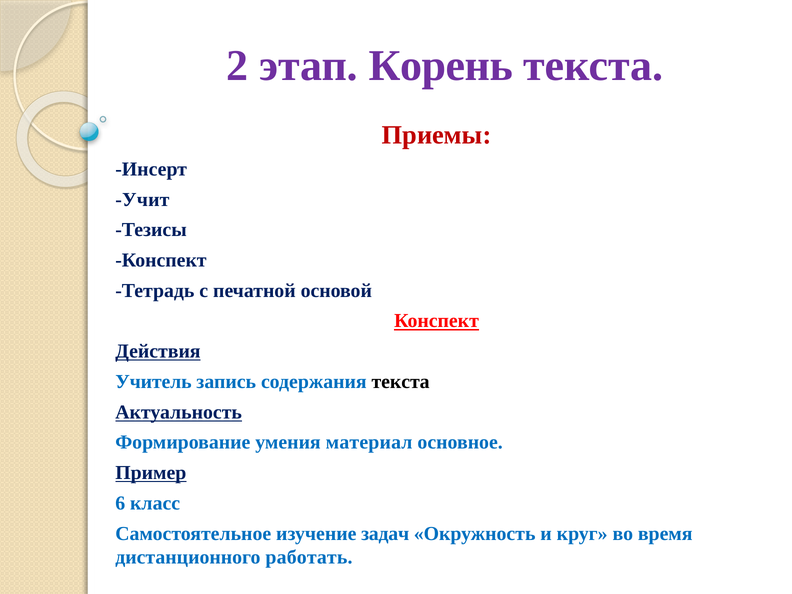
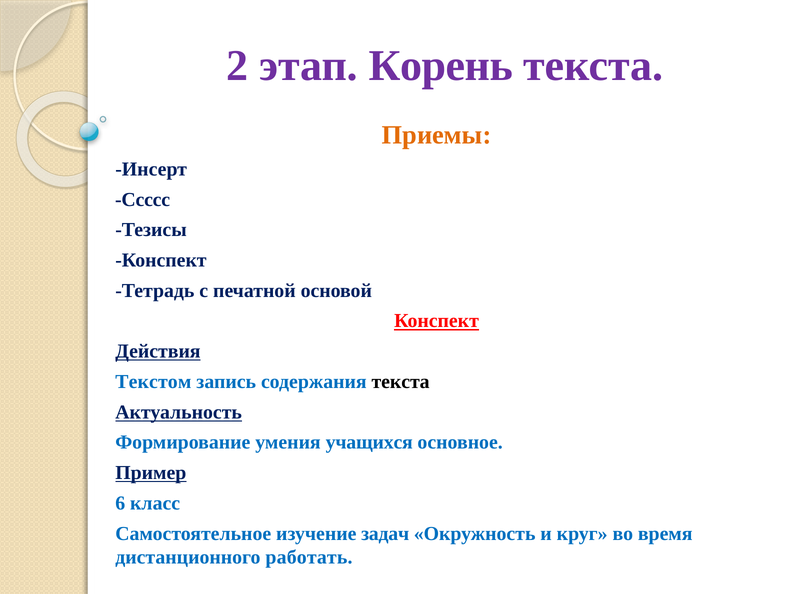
Приемы colour: red -> orange (437, 135)
Учит: Учит -> Ссссс (143, 199)
Учитель: Учитель -> Текстом (153, 382)
материал: материал -> учащихся (369, 442)
